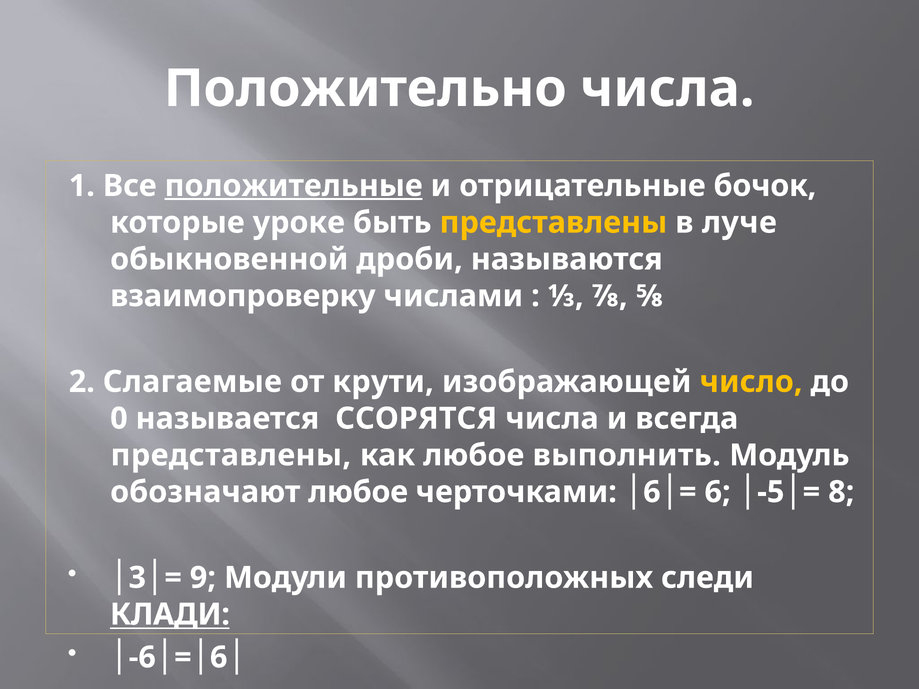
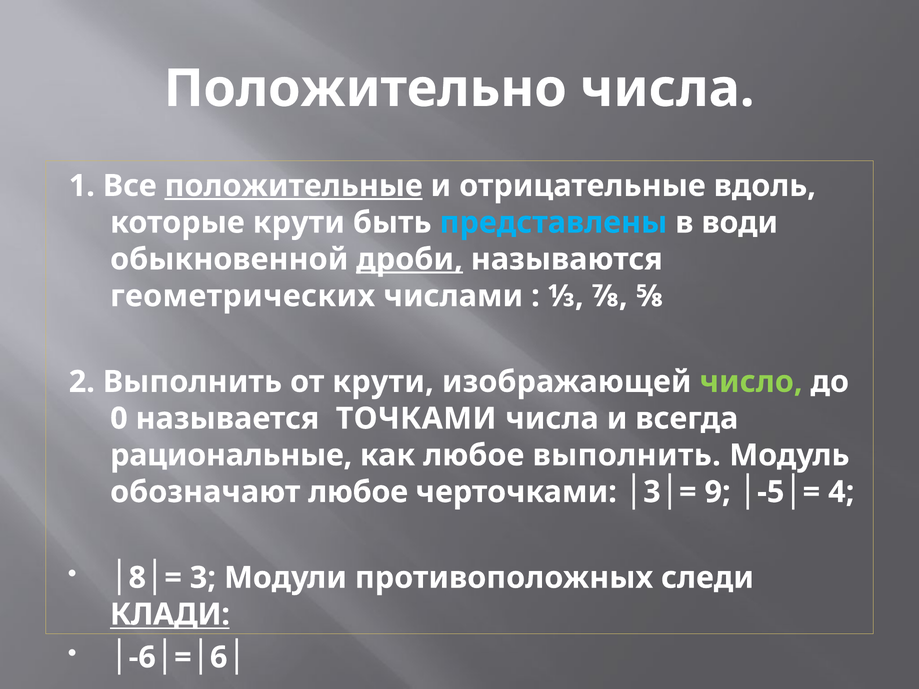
бочок: бочок -> вдоль (765, 186)
которые уроке: уроке -> крути (299, 223)
представлены colour: yellow -> light blue (553, 223)
луче: луче -> води (740, 223)
дроби underline: none -> present (410, 259)
взаимопроверку: взаимопроверку -> геометрических (243, 296)
2 Слагаемые: Слагаемые -> Выполнить (192, 382)
число colour: yellow -> light green (751, 382)
ССОРЯТСЯ: ССОРЯТСЯ -> ТОЧКАМИ (416, 419)
представлены: представлены -> рациональные (231, 455)
черточками 6: 6 -> 3 (652, 492)
6: 6 -> 9 (718, 492)
8: 8 -> 4 (841, 492)
3: 3 -> 8 (137, 578)
9: 9 -> 3 (203, 578)
